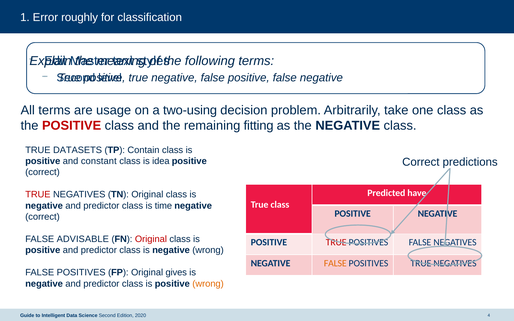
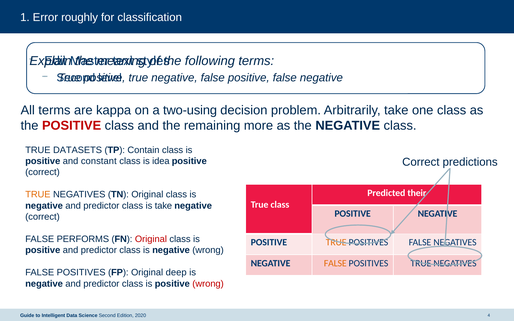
usage: usage -> kappa (114, 110)
fitting: fitting -> more (258, 126)
have: have -> their (417, 193)
TRUE colour: red -> orange (38, 195)
is time: time -> take (163, 206)
ADVISABLE: ADVISABLE -> PERFORMS (83, 239)
TRUE colour: red -> orange (336, 243)
gives: gives -> deep (176, 273)
wrong colour: orange -> red (208, 284)
